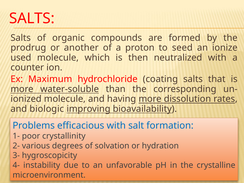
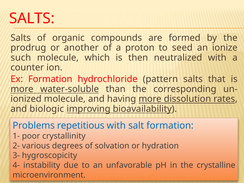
used: used -> such (21, 58)
Ex Maximum: Maximum -> Formation (50, 79)
coating: coating -> pattern (160, 79)
efficacious: efficacious -> repetitious (81, 125)
